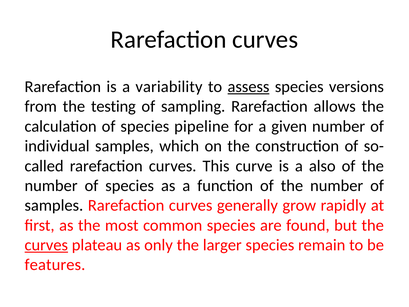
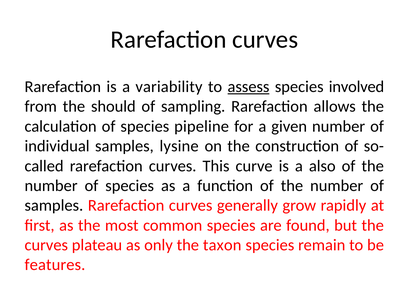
versions: versions -> involved (357, 87)
testing: testing -> should (113, 106)
which: which -> lysine (179, 146)
curves underline: present -> none (46, 245)
larger: larger -> taxon (222, 245)
